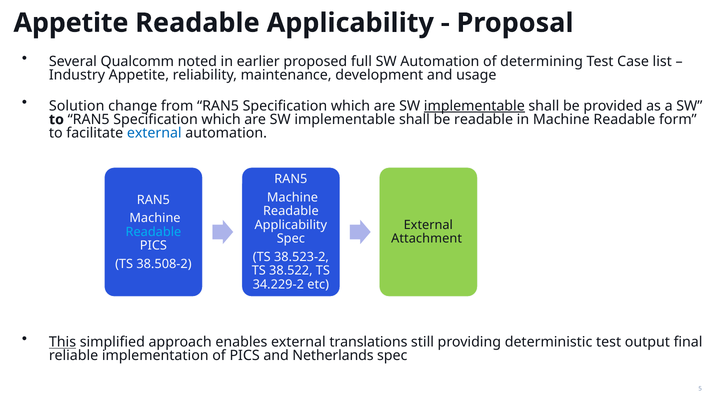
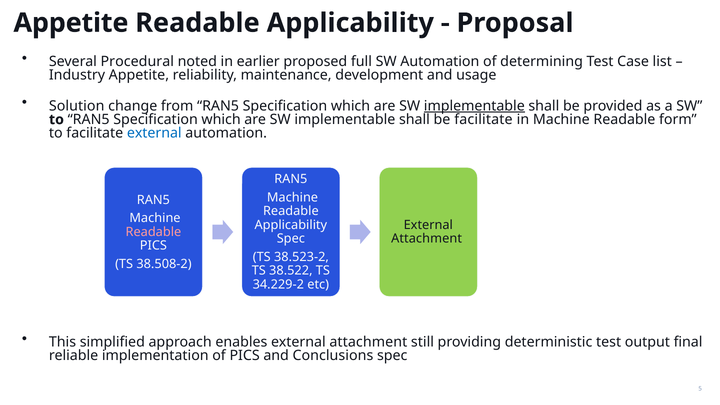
Qualcomm: Qualcomm -> Procedural (137, 61)
be readable: readable -> facilitate (483, 119)
Readable colour: light blue -> pink (153, 232)
This underline: present -> none (63, 342)
enables external translations: translations -> attachment (368, 342)
Netherlands: Netherlands -> Conclusions (333, 356)
